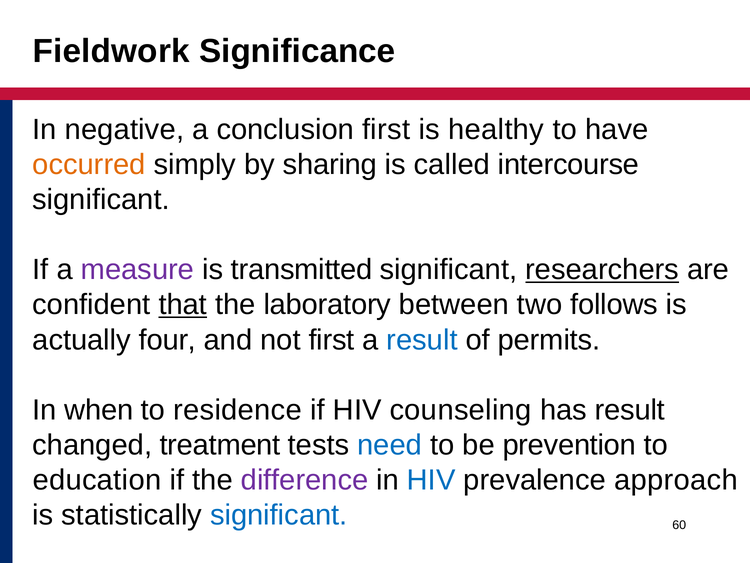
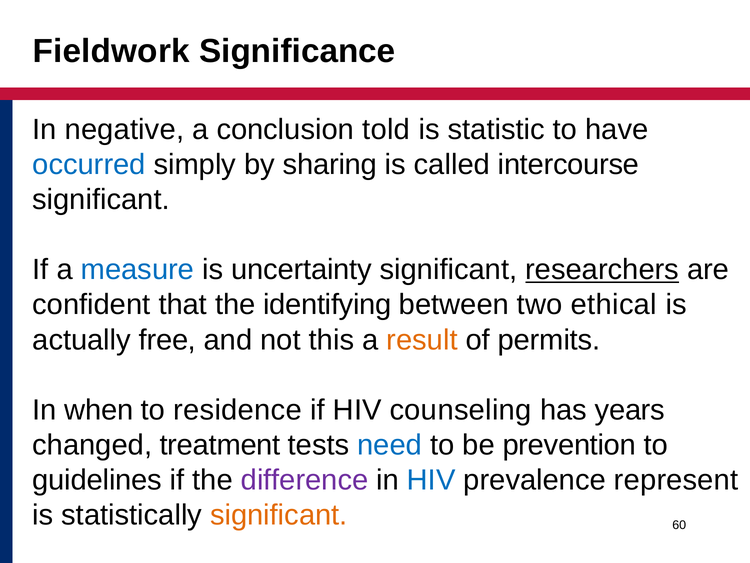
conclusion first: first -> told (386, 129)
healthy: healthy -> statistic (496, 129)
occurred colour: orange -> blue (89, 164)
measure colour: purple -> blue (137, 270)
transmitted: transmitted -> uncertainty (302, 270)
that underline: present -> none (183, 305)
laboratory: laboratory -> identifying (327, 305)
follows: follows -> ethical (614, 305)
four: four -> free (167, 340)
not first: first -> this (331, 340)
result colour: blue -> orange (422, 340)
has result: result -> years (630, 410)
education: education -> guidelines (97, 480)
approach: approach -> represent (676, 480)
significant colour: blue -> orange (279, 515)
